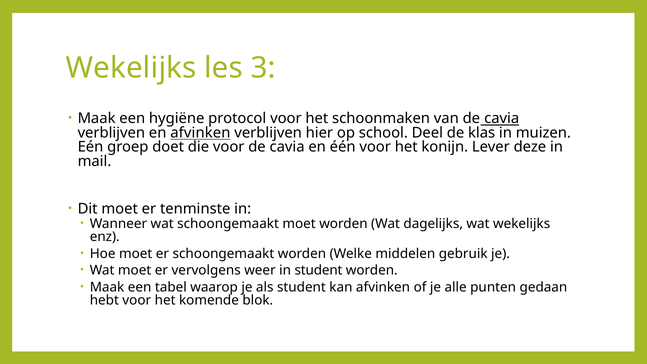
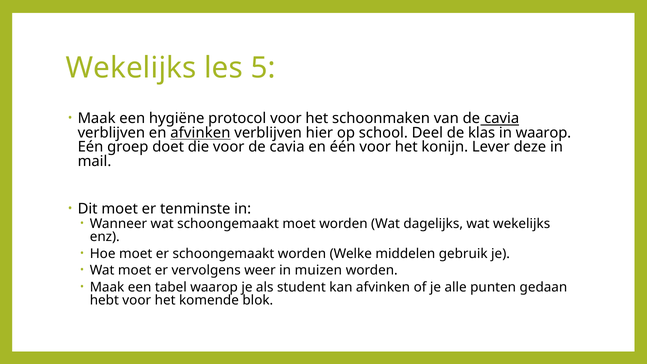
3: 3 -> 5 (263, 68)
in muizen: muizen -> waarop (543, 133)
in student: student -> muizen (318, 270)
